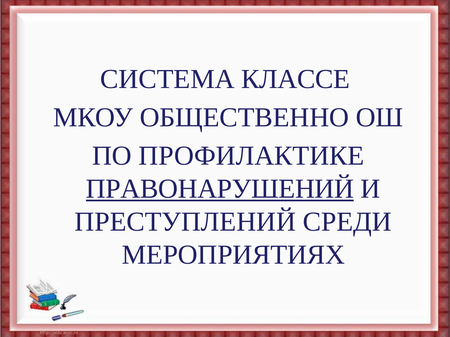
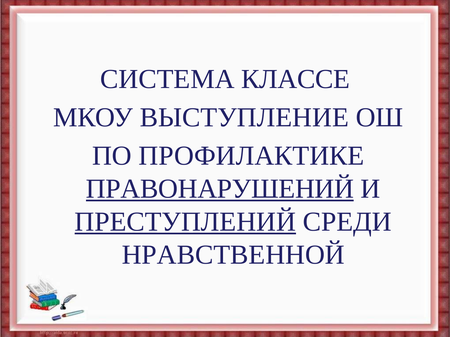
ОБЩЕСТВЕННО: ОБЩЕСТВЕННО -> ВЫСТУПЛЕНИЕ (244, 118)
ПРЕСТУПЛЕНИЙ underline: none -> present (185, 222)
МЕРОПРИЯТИЯХ: МЕРОПРИЯТИЯХ -> НРАВСТВЕННОЙ (233, 255)
